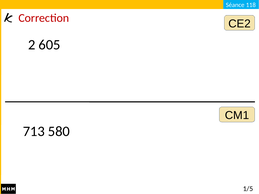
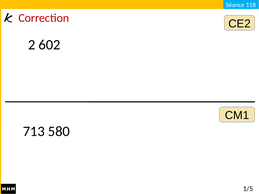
605: 605 -> 602 (49, 45)
